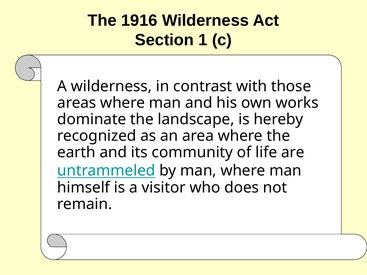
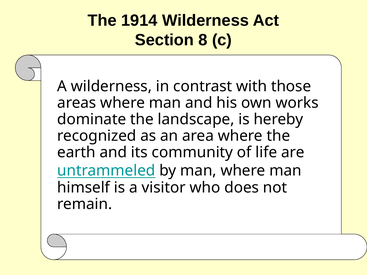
1916: 1916 -> 1914 (139, 20)
1: 1 -> 8 (203, 40)
